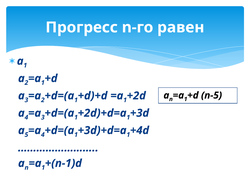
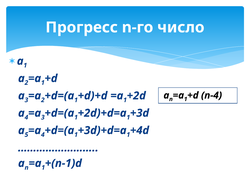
равен: равен -> число (181, 27)
n-5: n-5 -> n-4 (212, 96)
